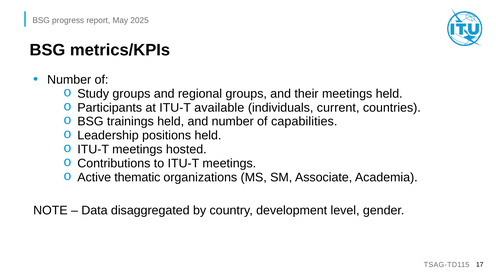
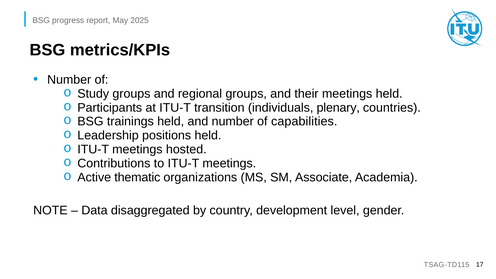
available: available -> transition (219, 108)
current: current -> plenary (338, 108)
